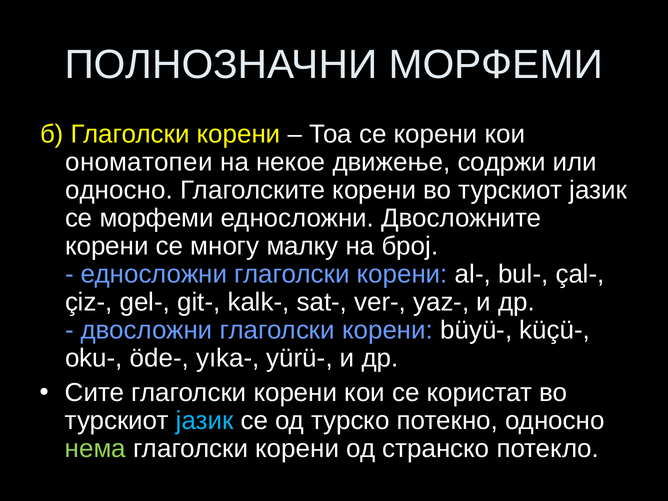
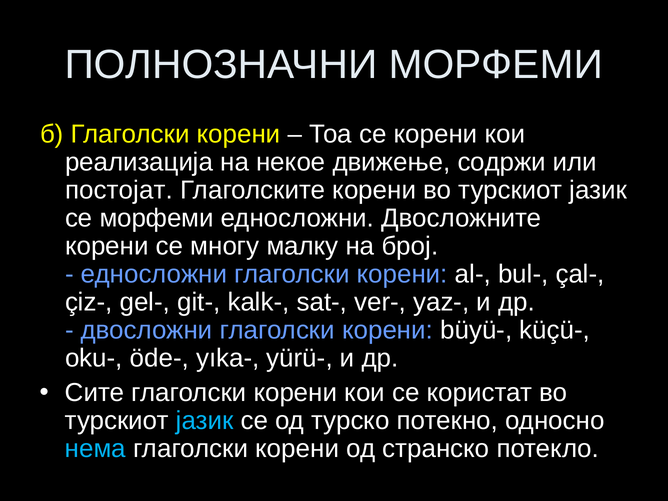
ономатопеи: ономатопеи -> реализација (139, 162)
односно: односно -> постојат (119, 190)
нема colour: light green -> light blue (95, 449)
